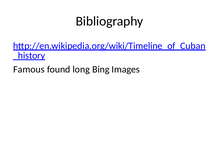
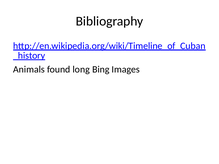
Famous: Famous -> Animals (29, 70)
